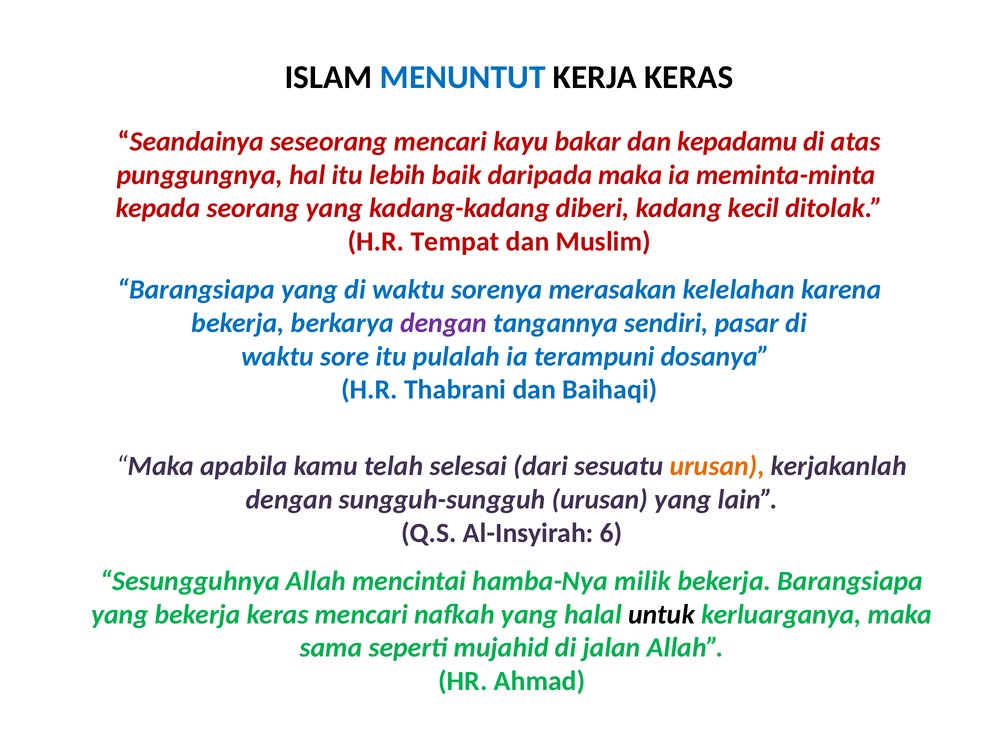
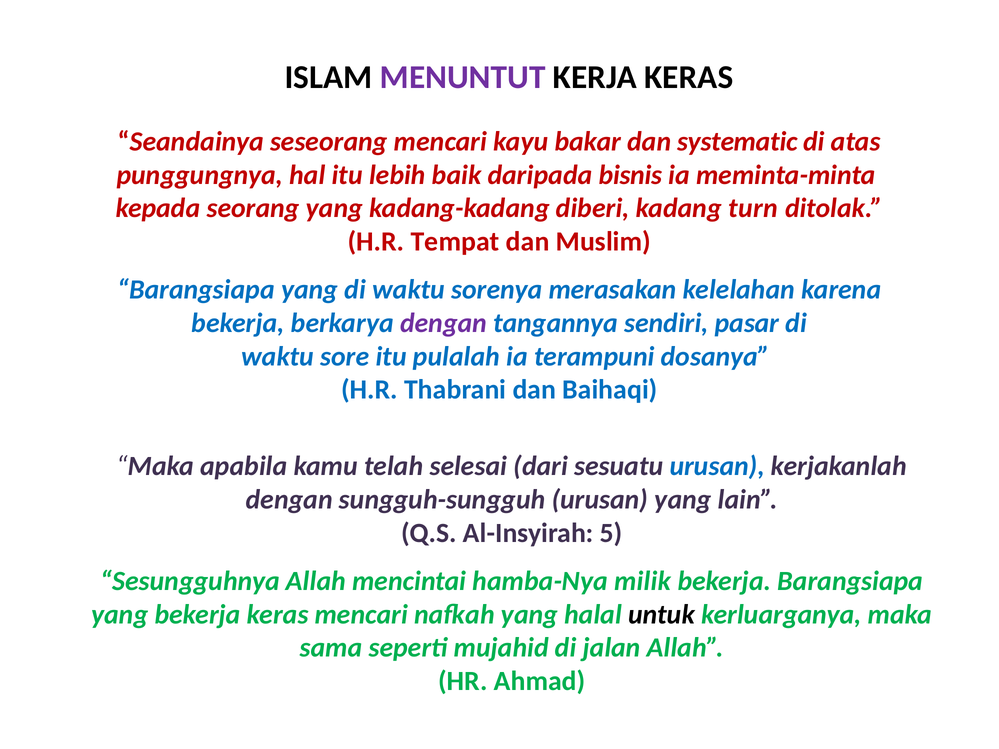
MENUNTUT colour: blue -> purple (463, 77)
kepadamu: kepadamu -> systematic (737, 142)
daripada maka: maka -> bisnis (630, 175)
kecil: kecil -> turn (753, 208)
urusan colour: orange -> blue (717, 466)
6: 6 -> 5 (611, 533)
